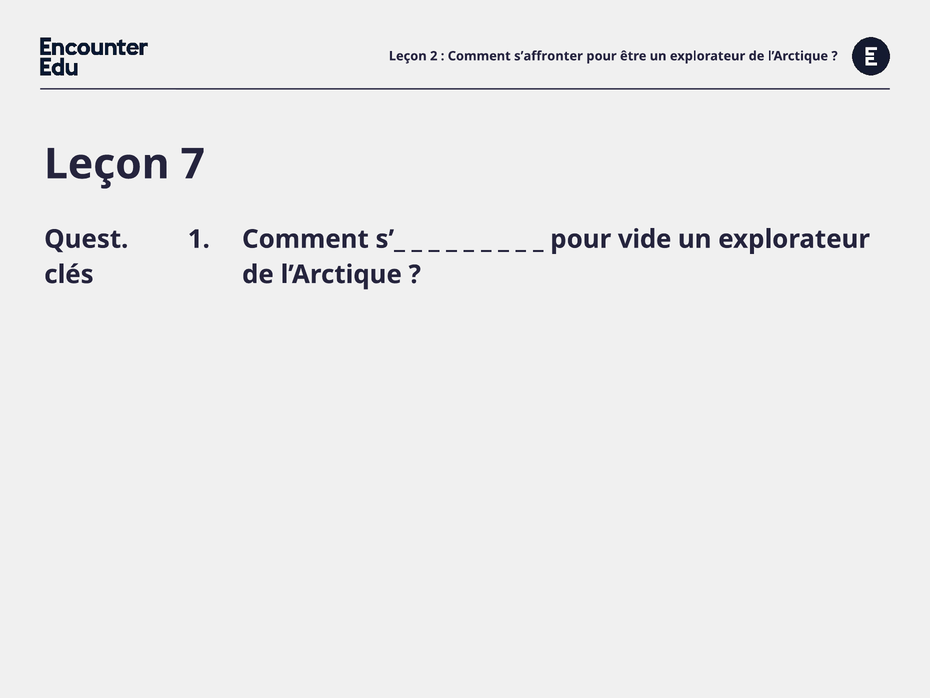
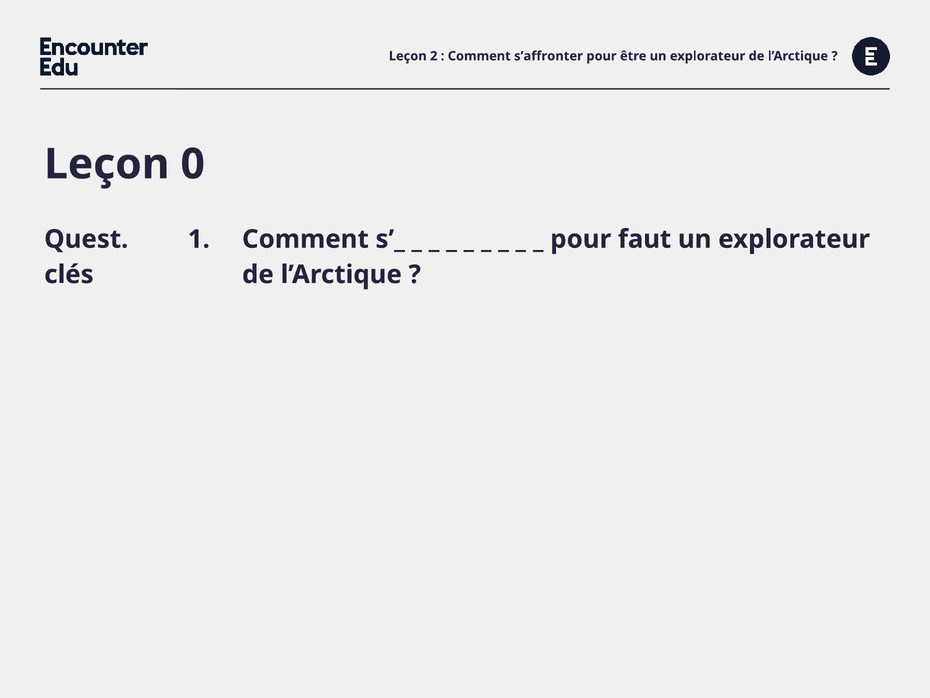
7: 7 -> 0 (193, 164)
vide: vide -> faut (645, 239)
